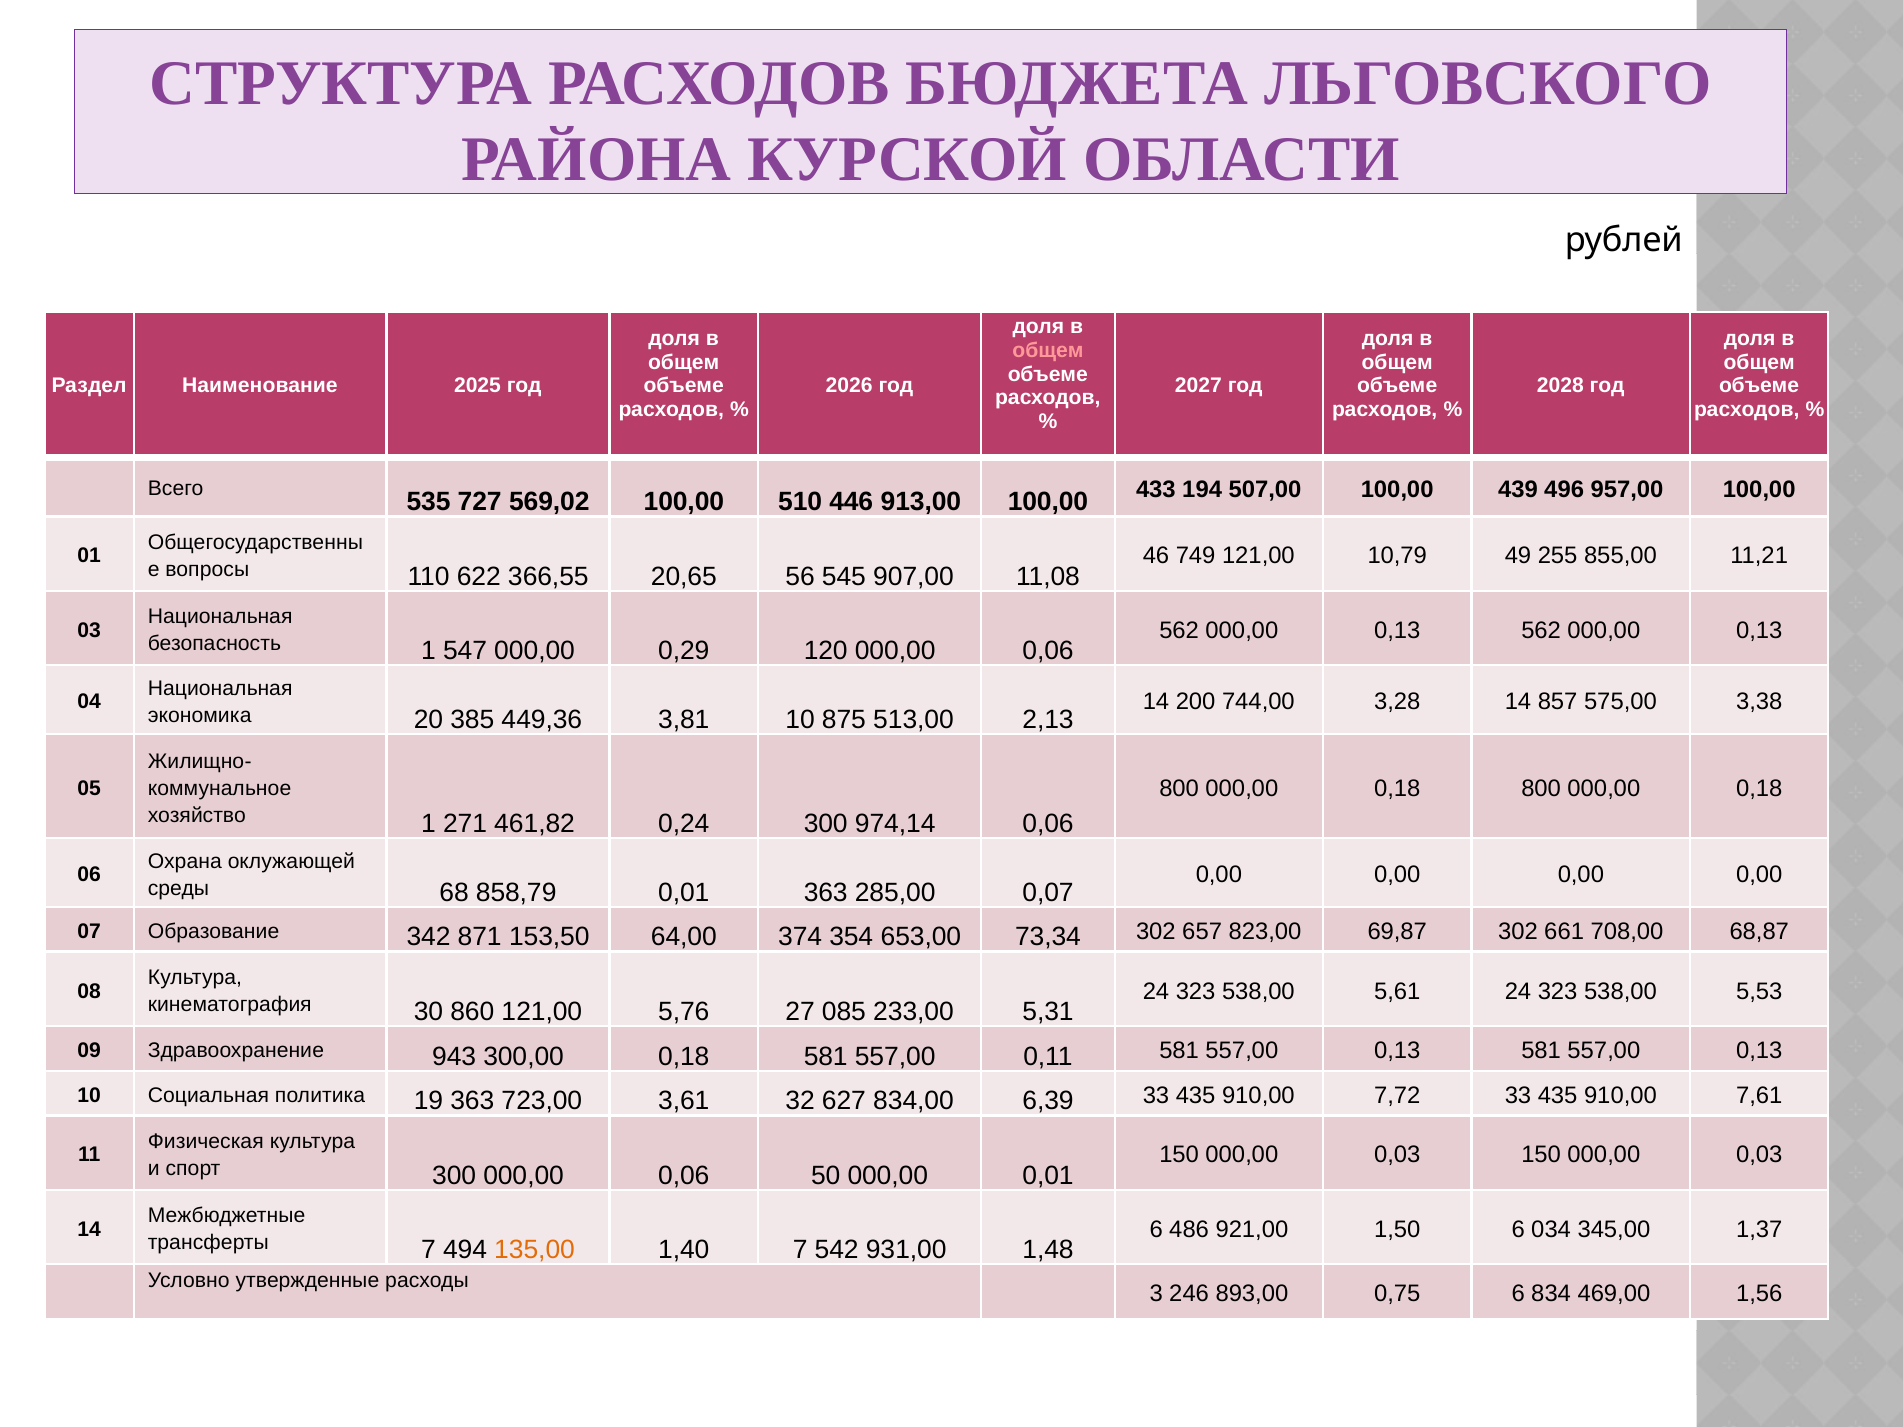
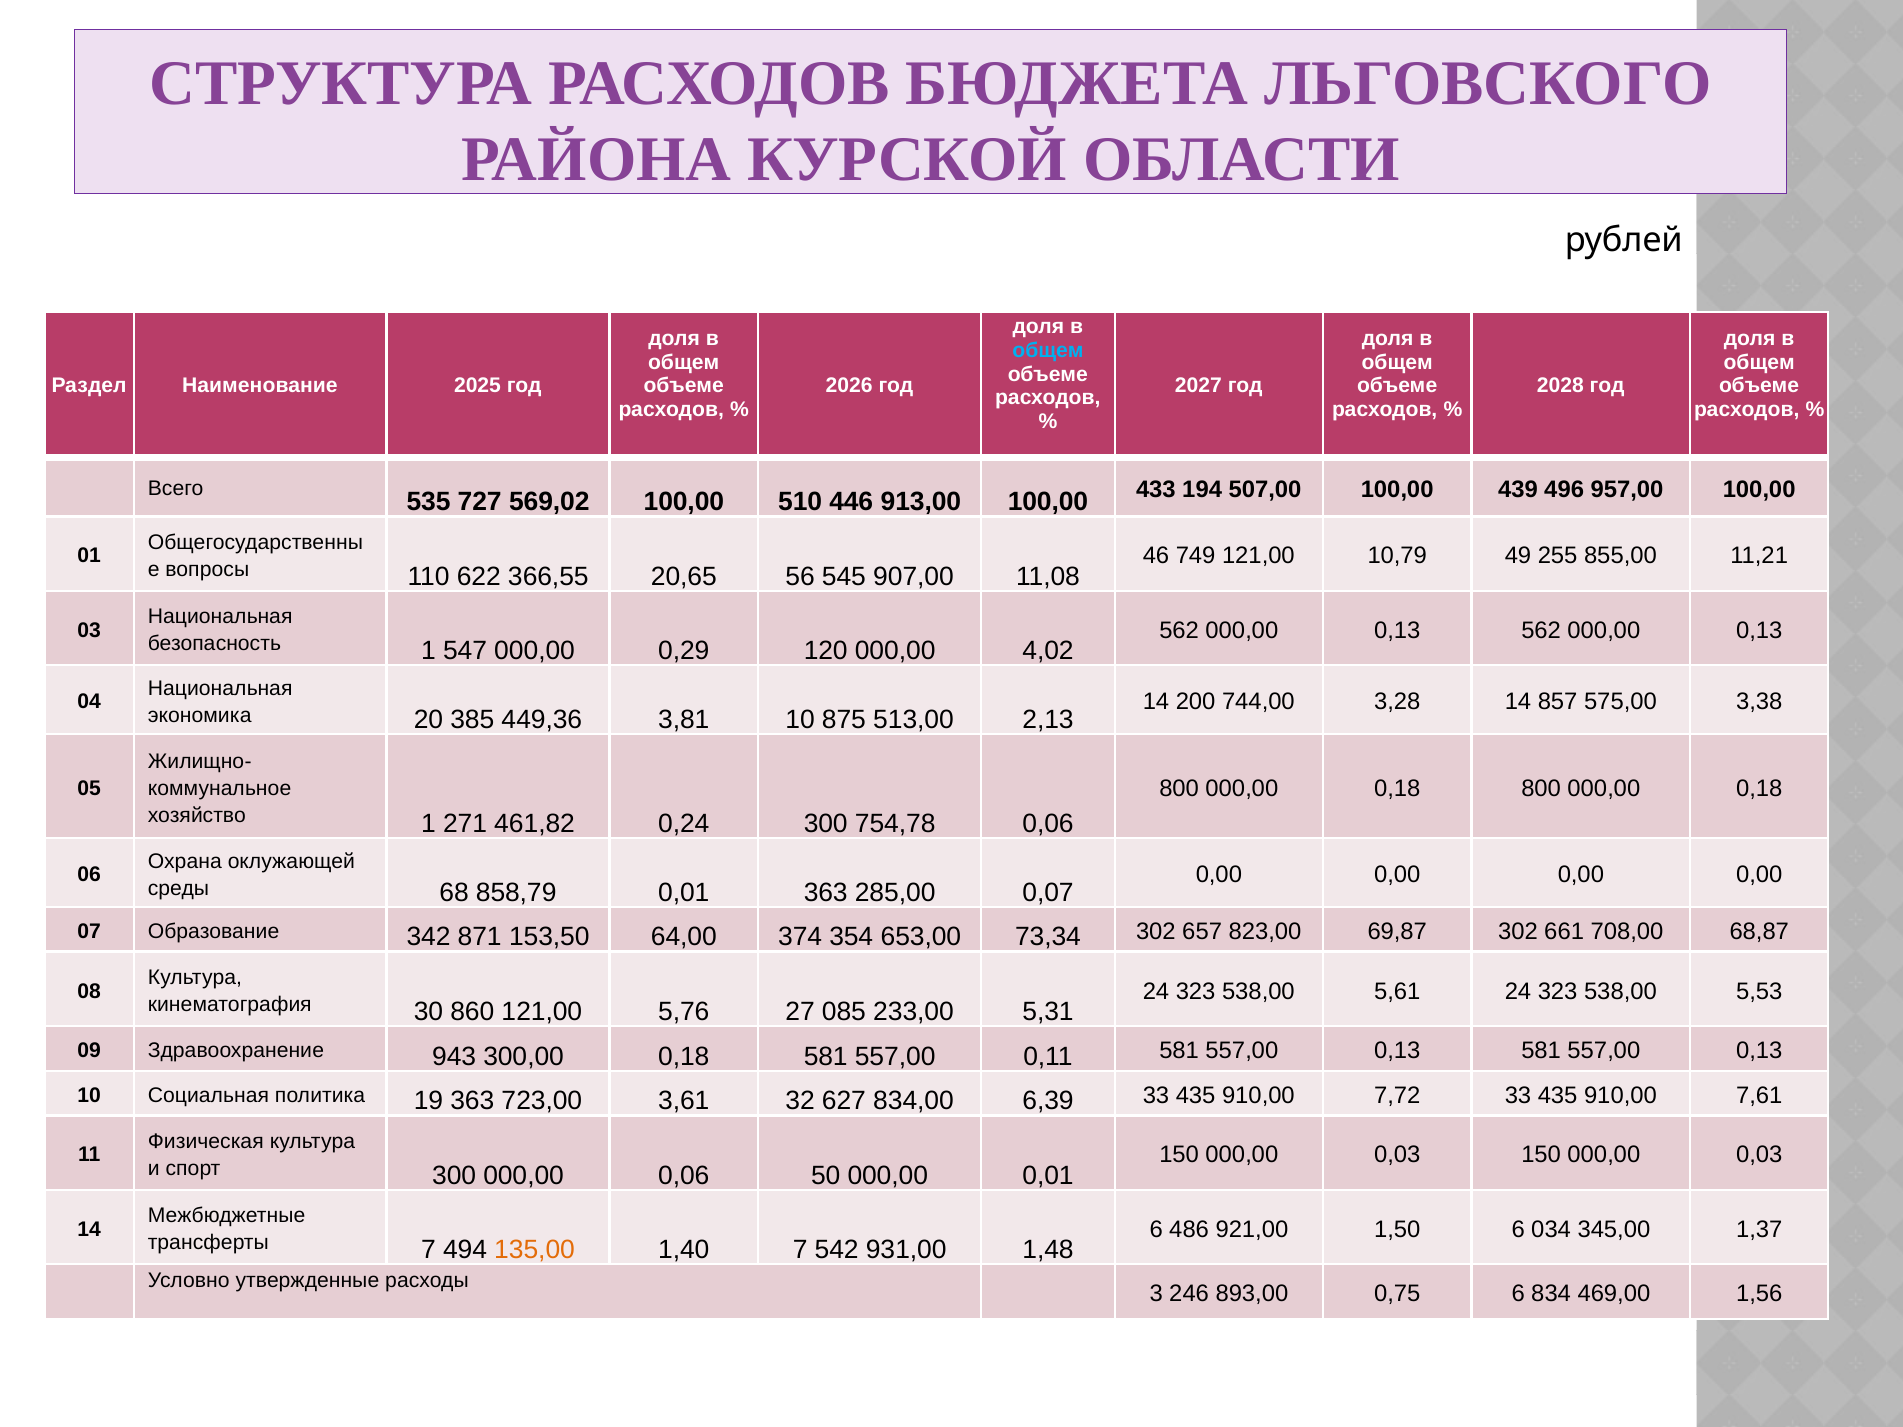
общем colour: pink -> light blue (1048, 350)
120 000,00 0,06: 0,06 -> 4,02 (1048, 651)
974,14: 974,14 -> 754,78 (895, 824)
